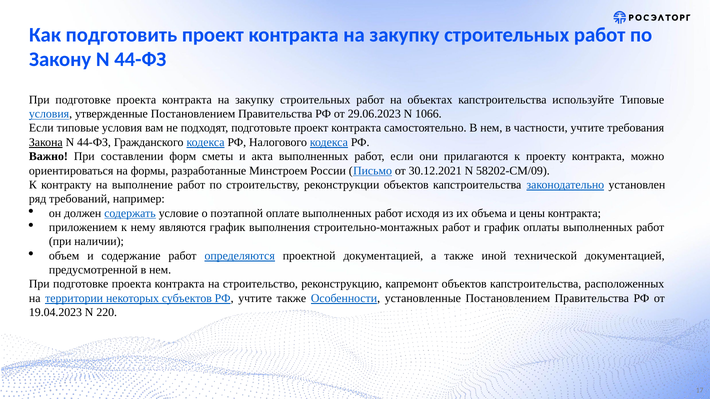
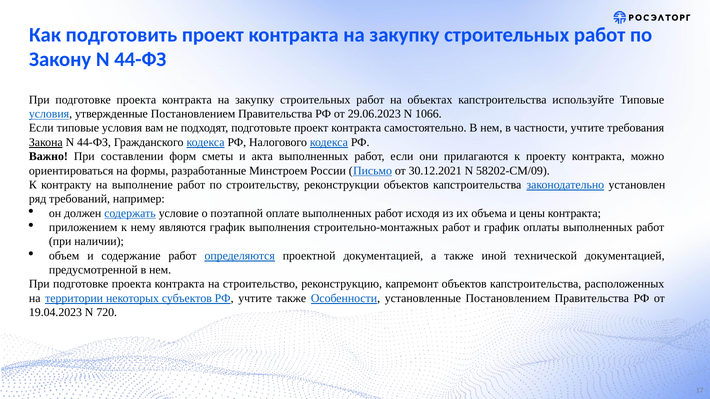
220: 220 -> 720 (107, 313)
